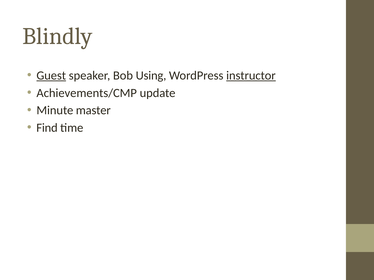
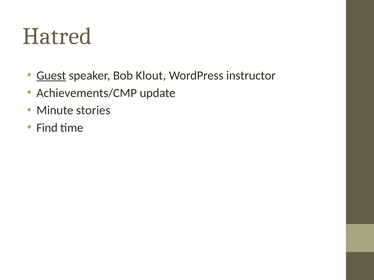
Blindly: Blindly -> Hatred (57, 36)
Using: Using -> Klout (151, 76)
instructor underline: present -> none (251, 76)
master: master -> stories (93, 111)
